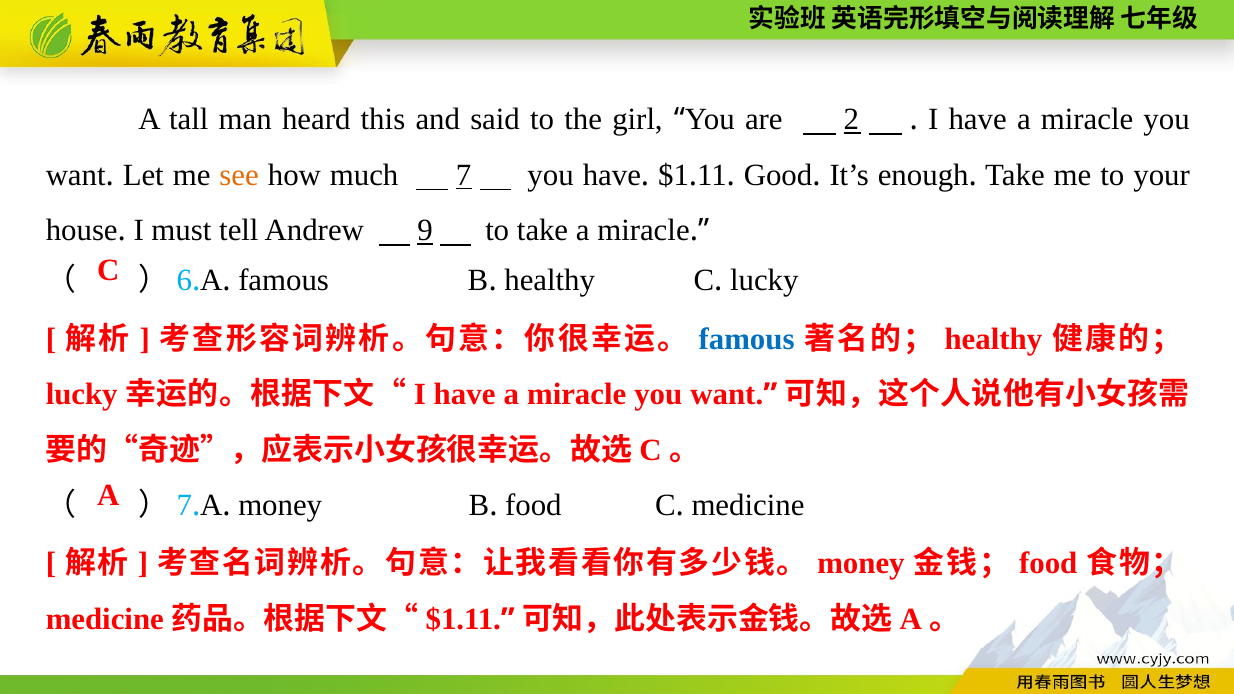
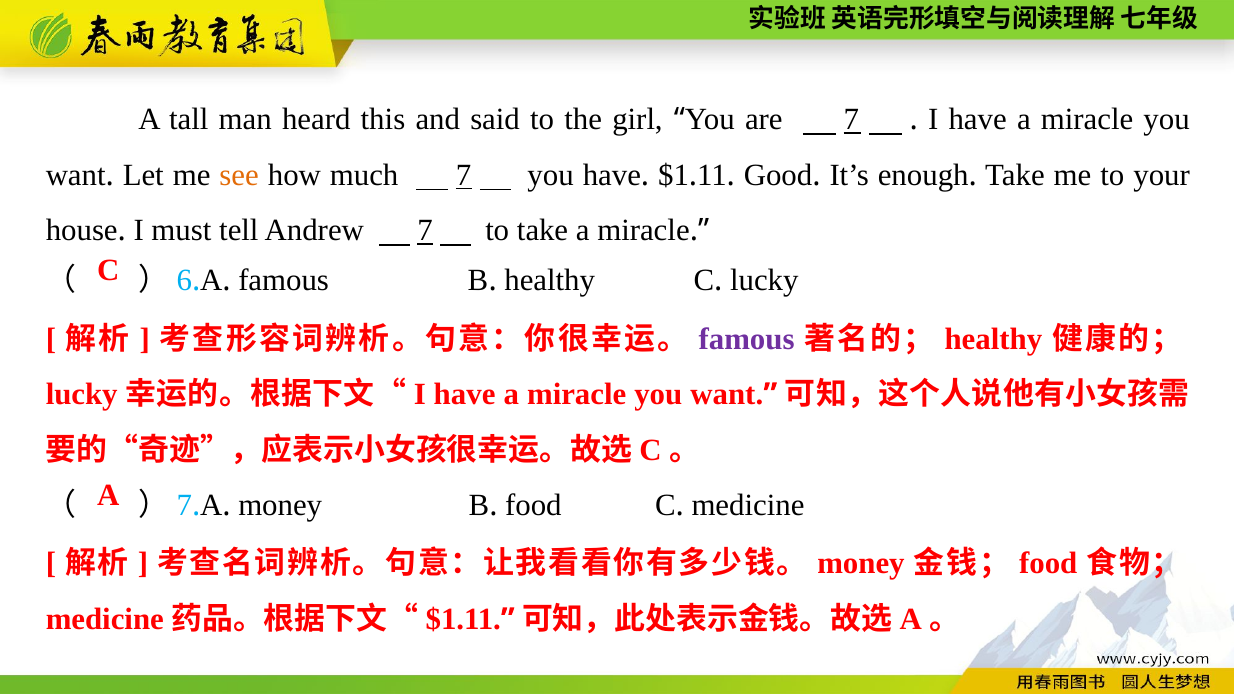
are 2: 2 -> 7 (851, 119)
Andrew 9: 9 -> 7 (425, 230)
famous colour: blue -> purple (747, 339)
